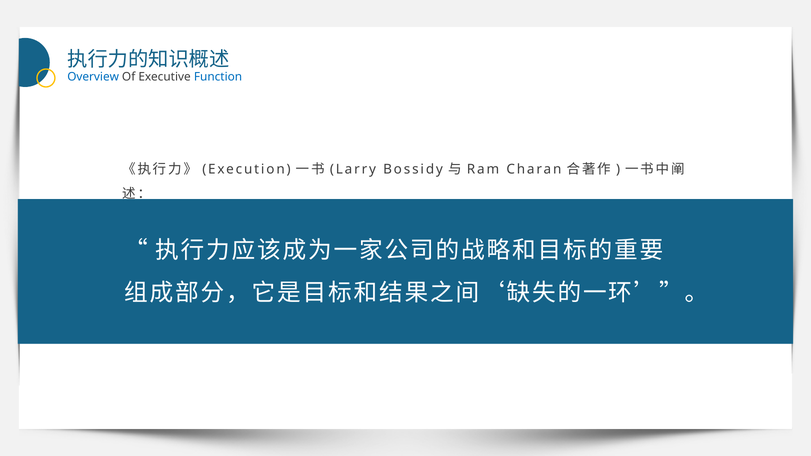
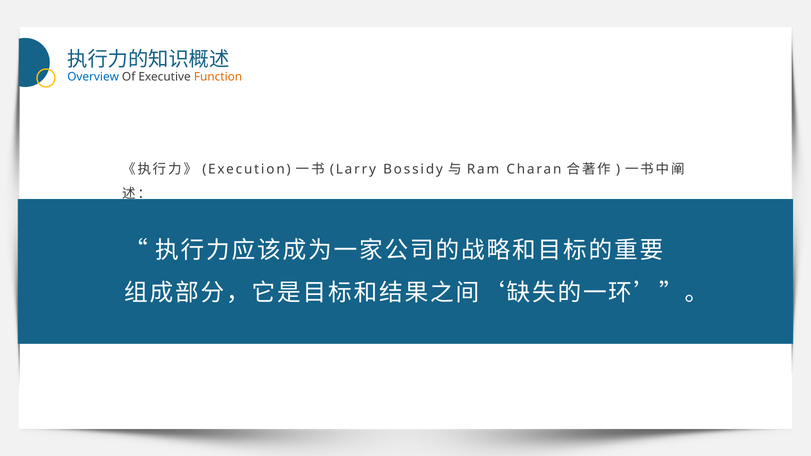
Function colour: blue -> orange (218, 77)
